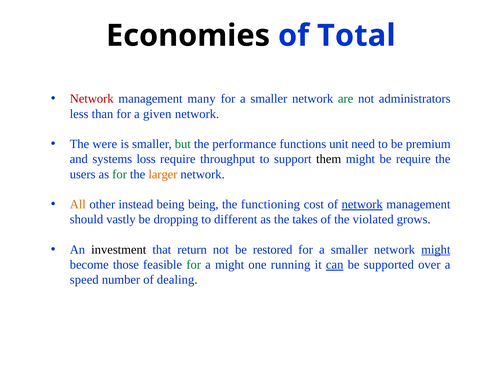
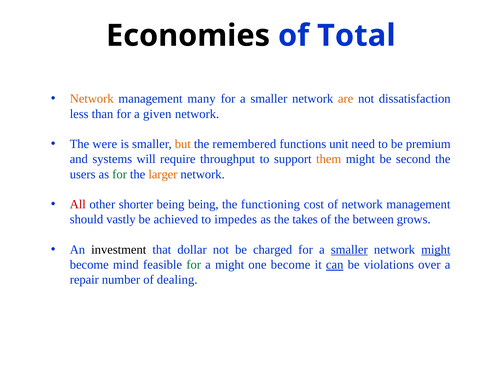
Network colour: red -> orange (92, 99)
are colour: green -> orange (346, 99)
administrators: administrators -> dissatisfaction (415, 99)
but colour: green -> orange (183, 144)
performance: performance -> remembered (244, 144)
loss: loss -> will (146, 159)
them colour: black -> orange (329, 159)
be require: require -> second (413, 159)
All colour: orange -> red (78, 204)
instead: instead -> shorter (136, 204)
network underline: present -> none (362, 204)
dropping: dropping -> achieved (176, 219)
different: different -> impedes (236, 219)
violated: violated -> between (373, 219)
return: return -> dollar (192, 249)
restored: restored -> charged (273, 249)
smaller underline: none -> present (349, 249)
those: those -> mind (126, 264)
one running: running -> become (291, 264)
supported: supported -> violations (389, 264)
speed: speed -> repair (84, 279)
